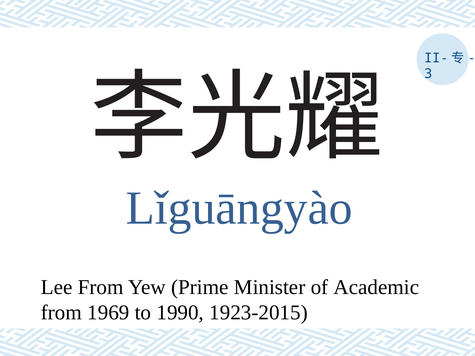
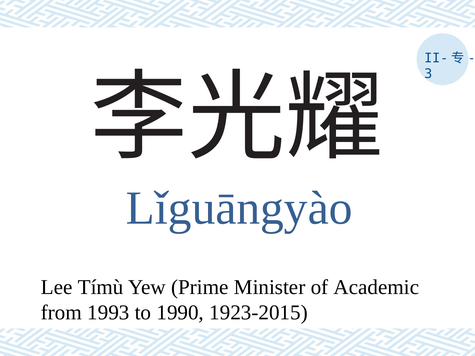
Lee From: From -> Tímù (101, 287)
1969: 1969 -> 1993 (108, 313)
